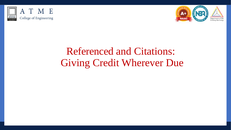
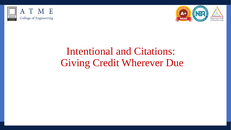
Referenced: Referenced -> Intentional (90, 51)
